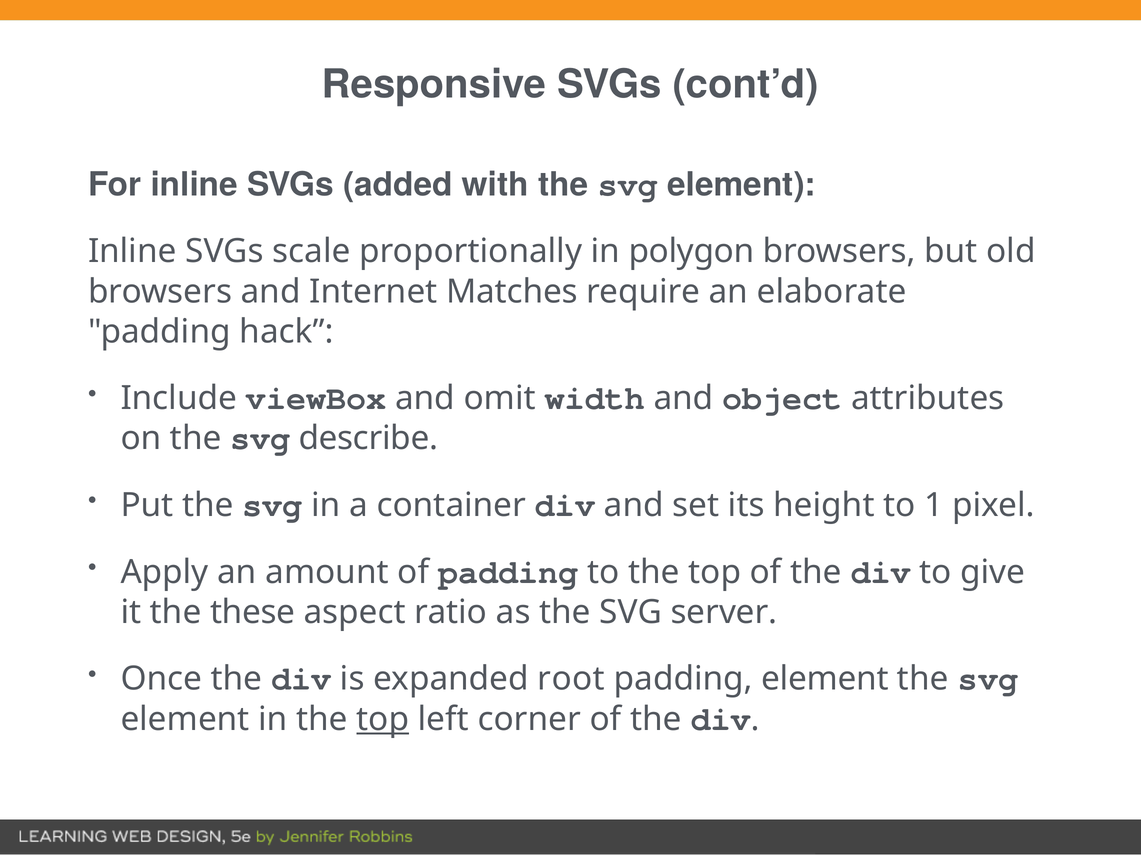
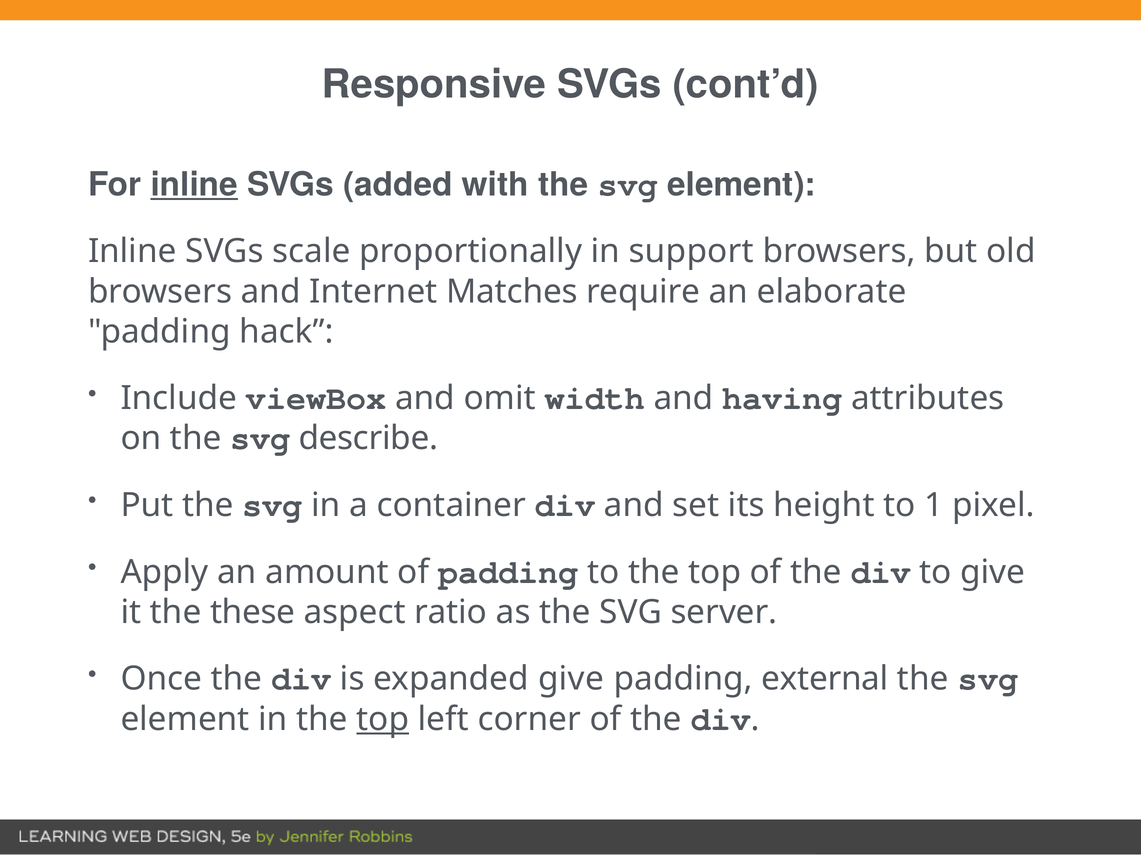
inline underline: none -> present (194, 185)
polygon: polygon -> support (691, 252)
object: object -> having (782, 399)
expanded root: root -> give (571, 680)
padding element: element -> external (825, 680)
